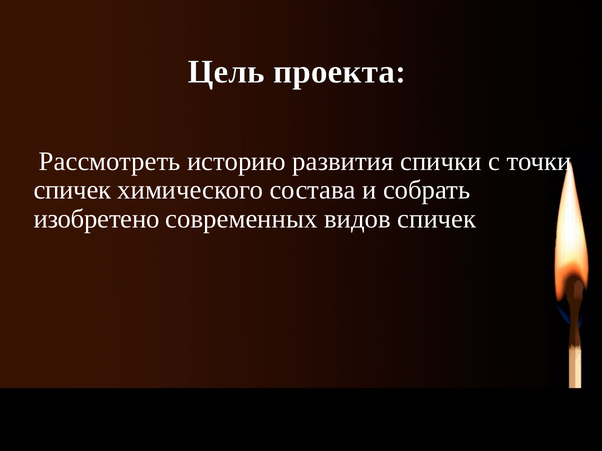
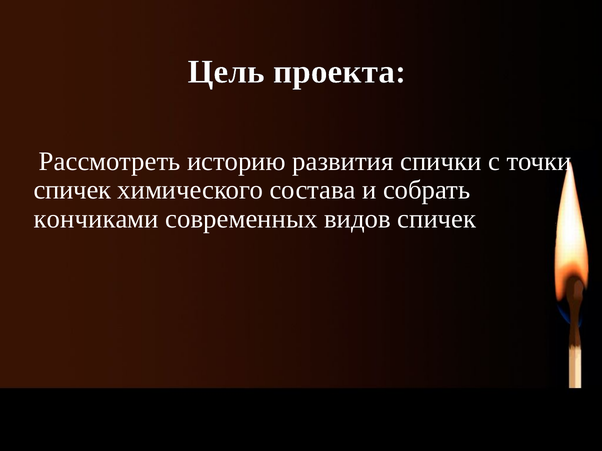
изобретено: изобретено -> кончиками (96, 219)
